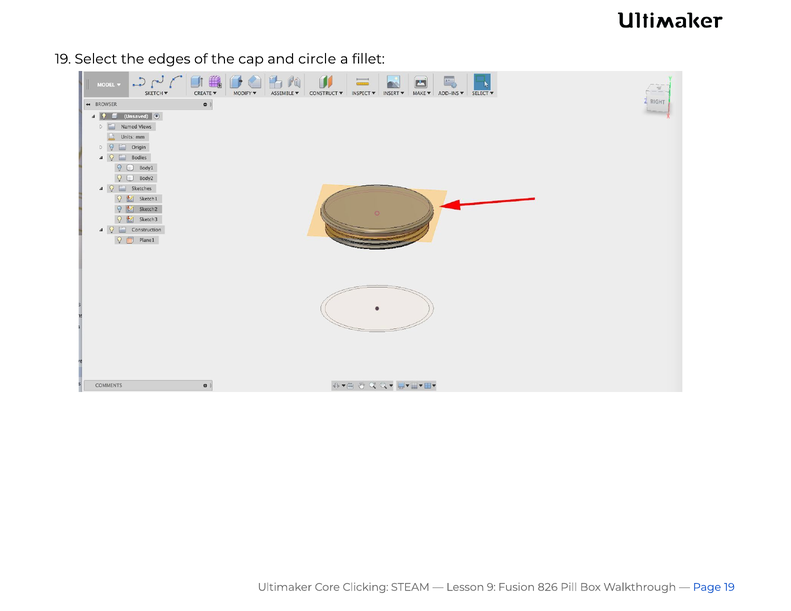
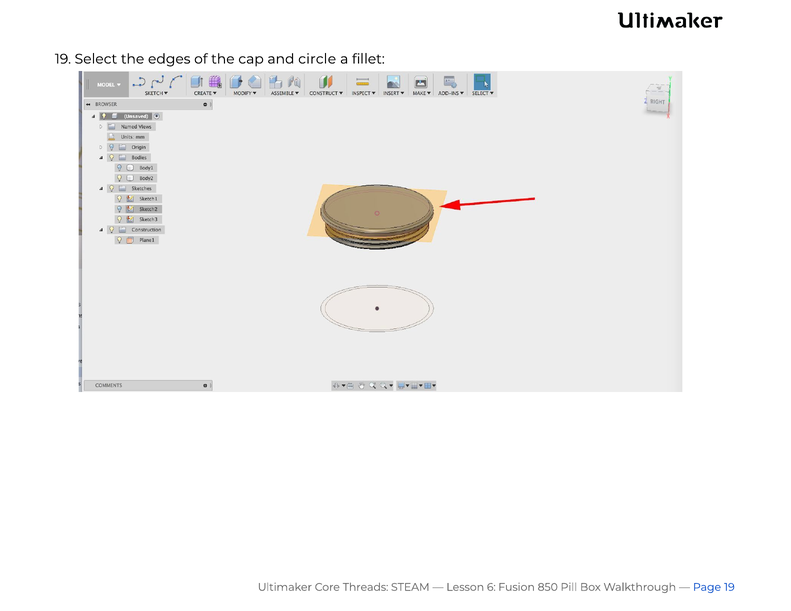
Clicking: Clicking -> Threads (366, 587)
9: 9 -> 6 (491, 587)
826: 826 -> 850 (548, 587)
